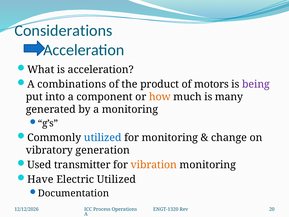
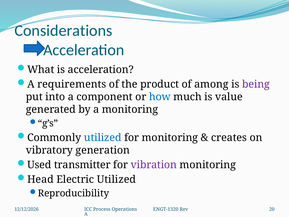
combinations: combinations -> requirements (72, 84)
motors: motors -> among (211, 84)
how colour: orange -> blue (160, 97)
many: many -> value (229, 97)
change: change -> creates (229, 137)
vibration colour: orange -> purple (154, 165)
Have: Have -> Head (40, 179)
Documentation: Documentation -> Reproducibility (73, 193)
